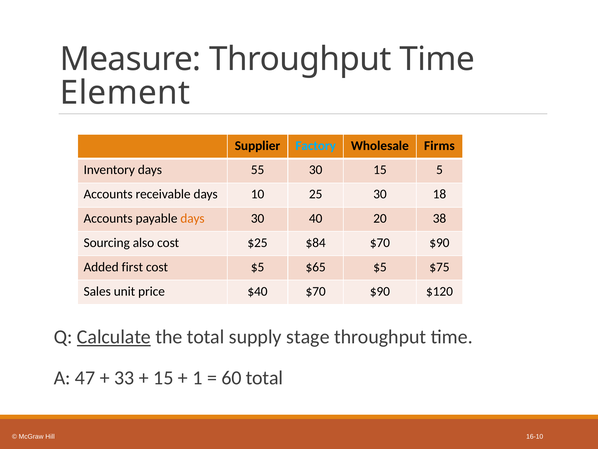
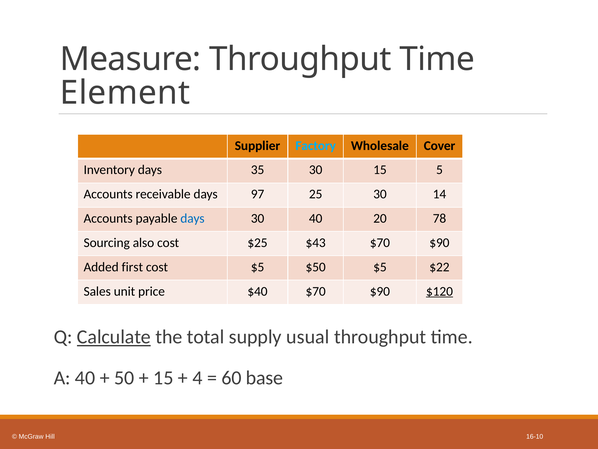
Firms: Firms -> Cover (440, 145)
55: 55 -> 35 (258, 170)
10: 10 -> 97 (258, 194)
18: 18 -> 14 (440, 194)
days colour: orange -> blue (193, 218)
38: 38 -> 78 (440, 218)
$84: $84 -> $43 (316, 242)
$65: $65 -> $50 (316, 267)
$75: $75 -> $22 (439, 267)
$120 underline: none -> present (439, 291)
stage: stage -> usual (308, 337)
A 47: 47 -> 40 (85, 377)
33: 33 -> 50 (124, 377)
1: 1 -> 4 (197, 377)
60 total: total -> base (264, 377)
